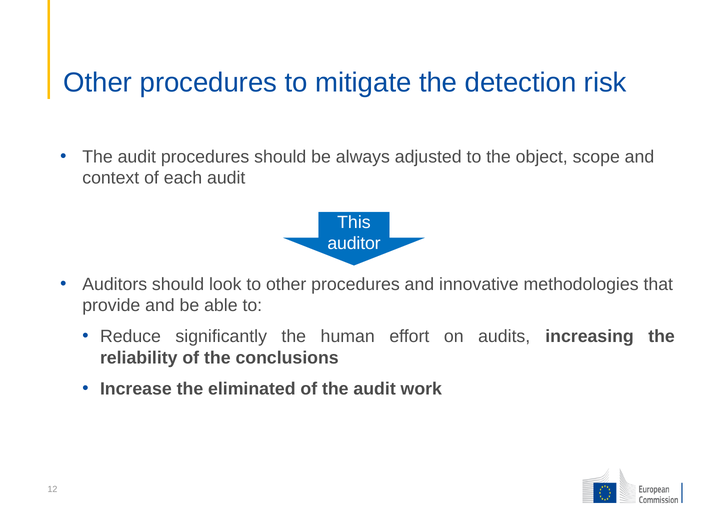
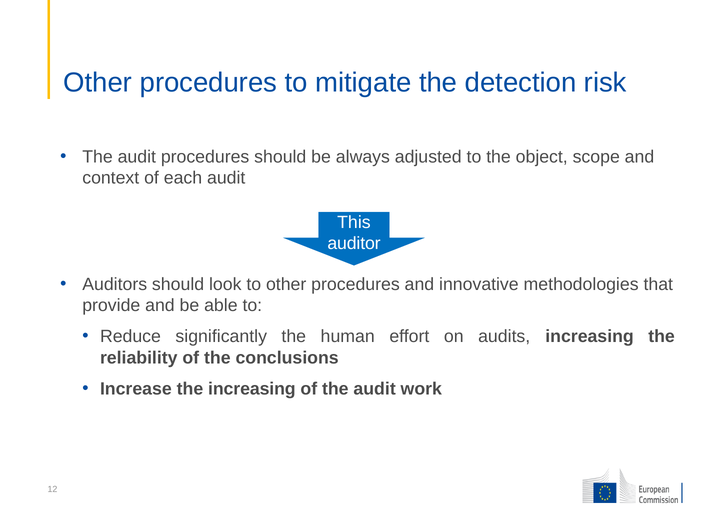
the eliminated: eliminated -> increasing (252, 389)
